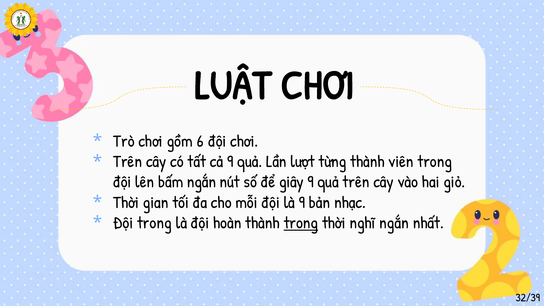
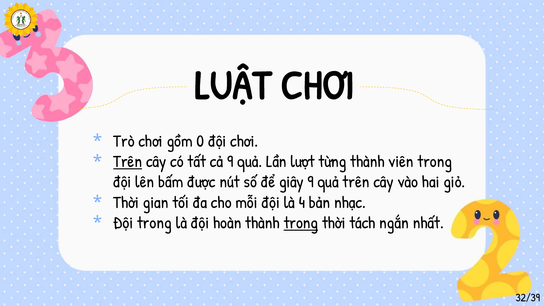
6: 6 -> 0 (200, 141)
Trên underline: none -> present (128, 162)
bấm ngắn: ngắn -> được (201, 182)
là 9: 9 -> 4 (302, 202)
nghĩ: nghĩ -> tách (362, 223)
